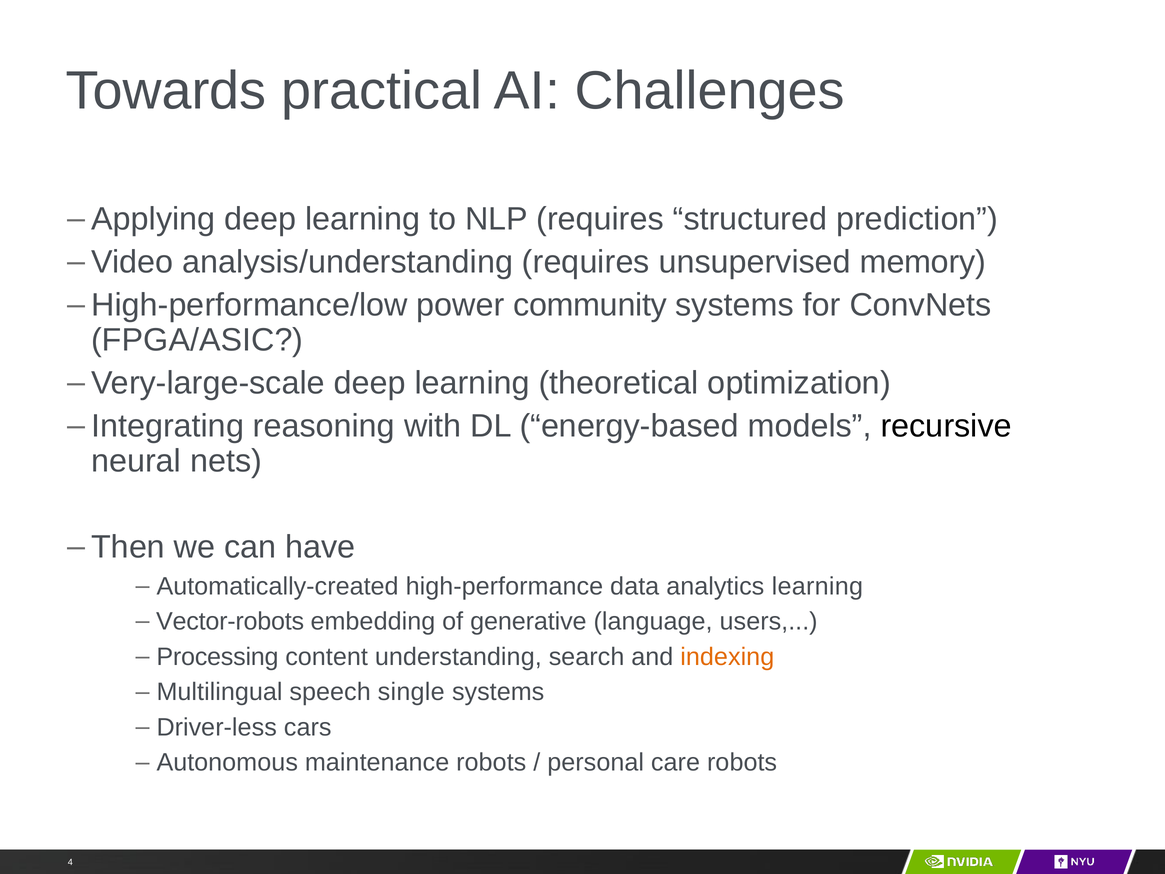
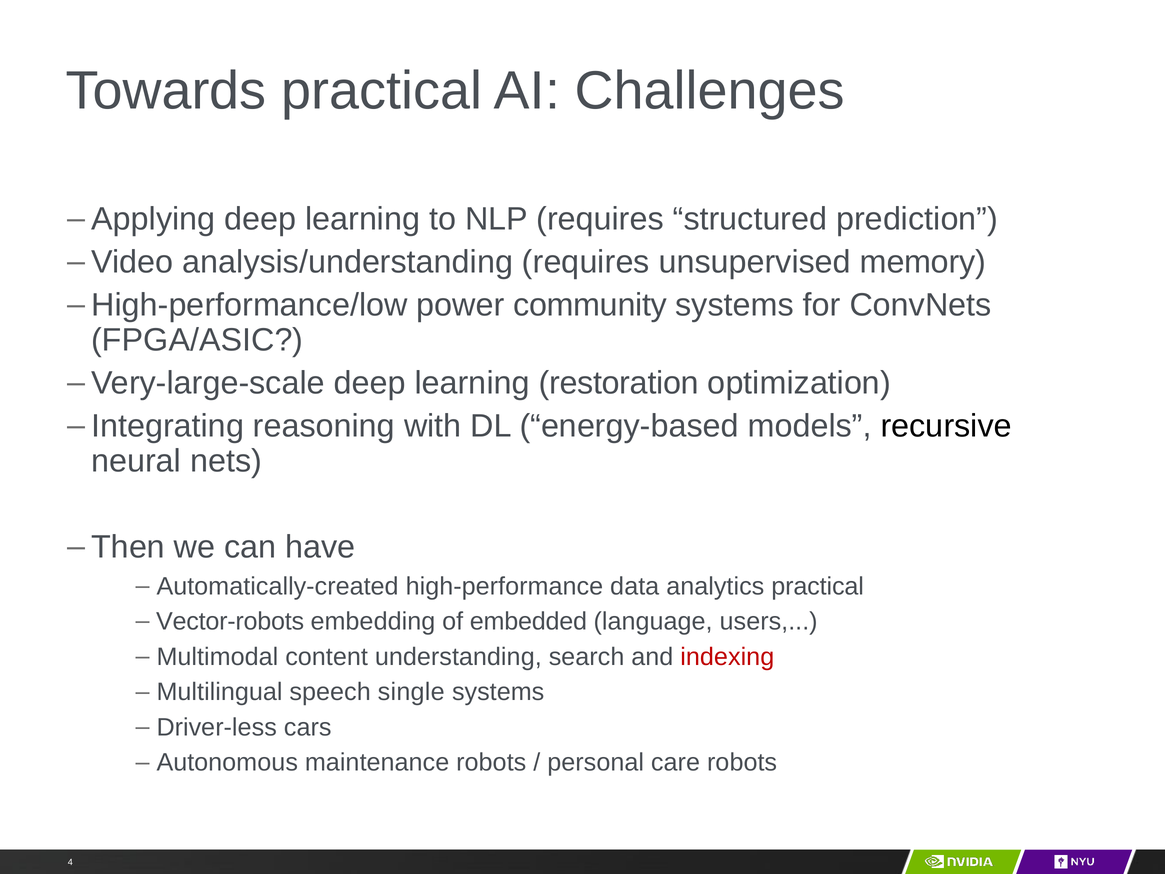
theoretical: theoretical -> restoration (619, 383)
analytics learning: learning -> practical (818, 586)
generative: generative -> embedded (528, 621)
Processing: Processing -> Multimodal (217, 657)
indexing colour: orange -> red (727, 657)
